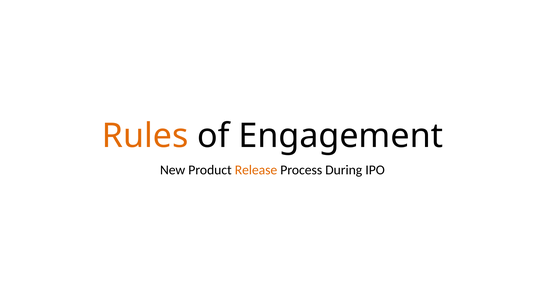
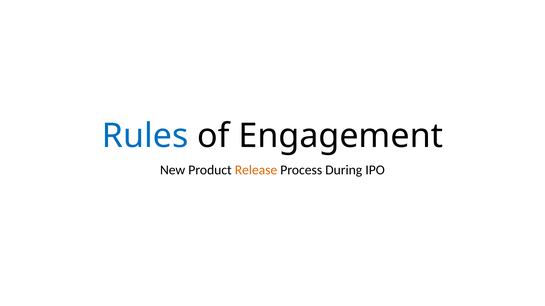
Rules colour: orange -> blue (145, 136)
